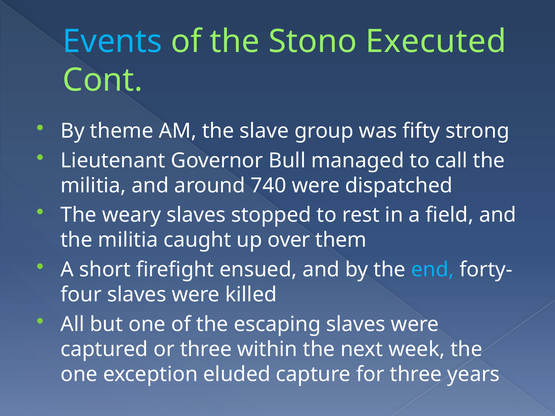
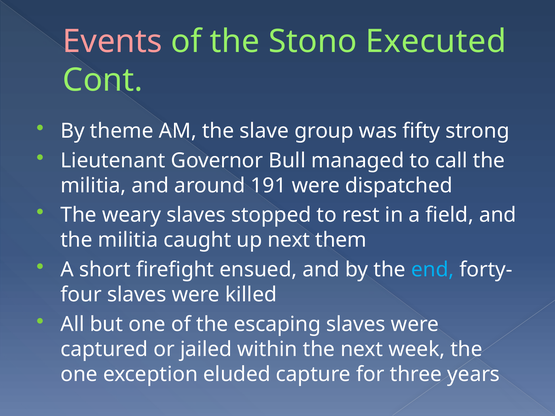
Events colour: light blue -> pink (113, 42)
740: 740 -> 191 (269, 186)
up over: over -> next (289, 240)
or three: three -> jailed (206, 350)
